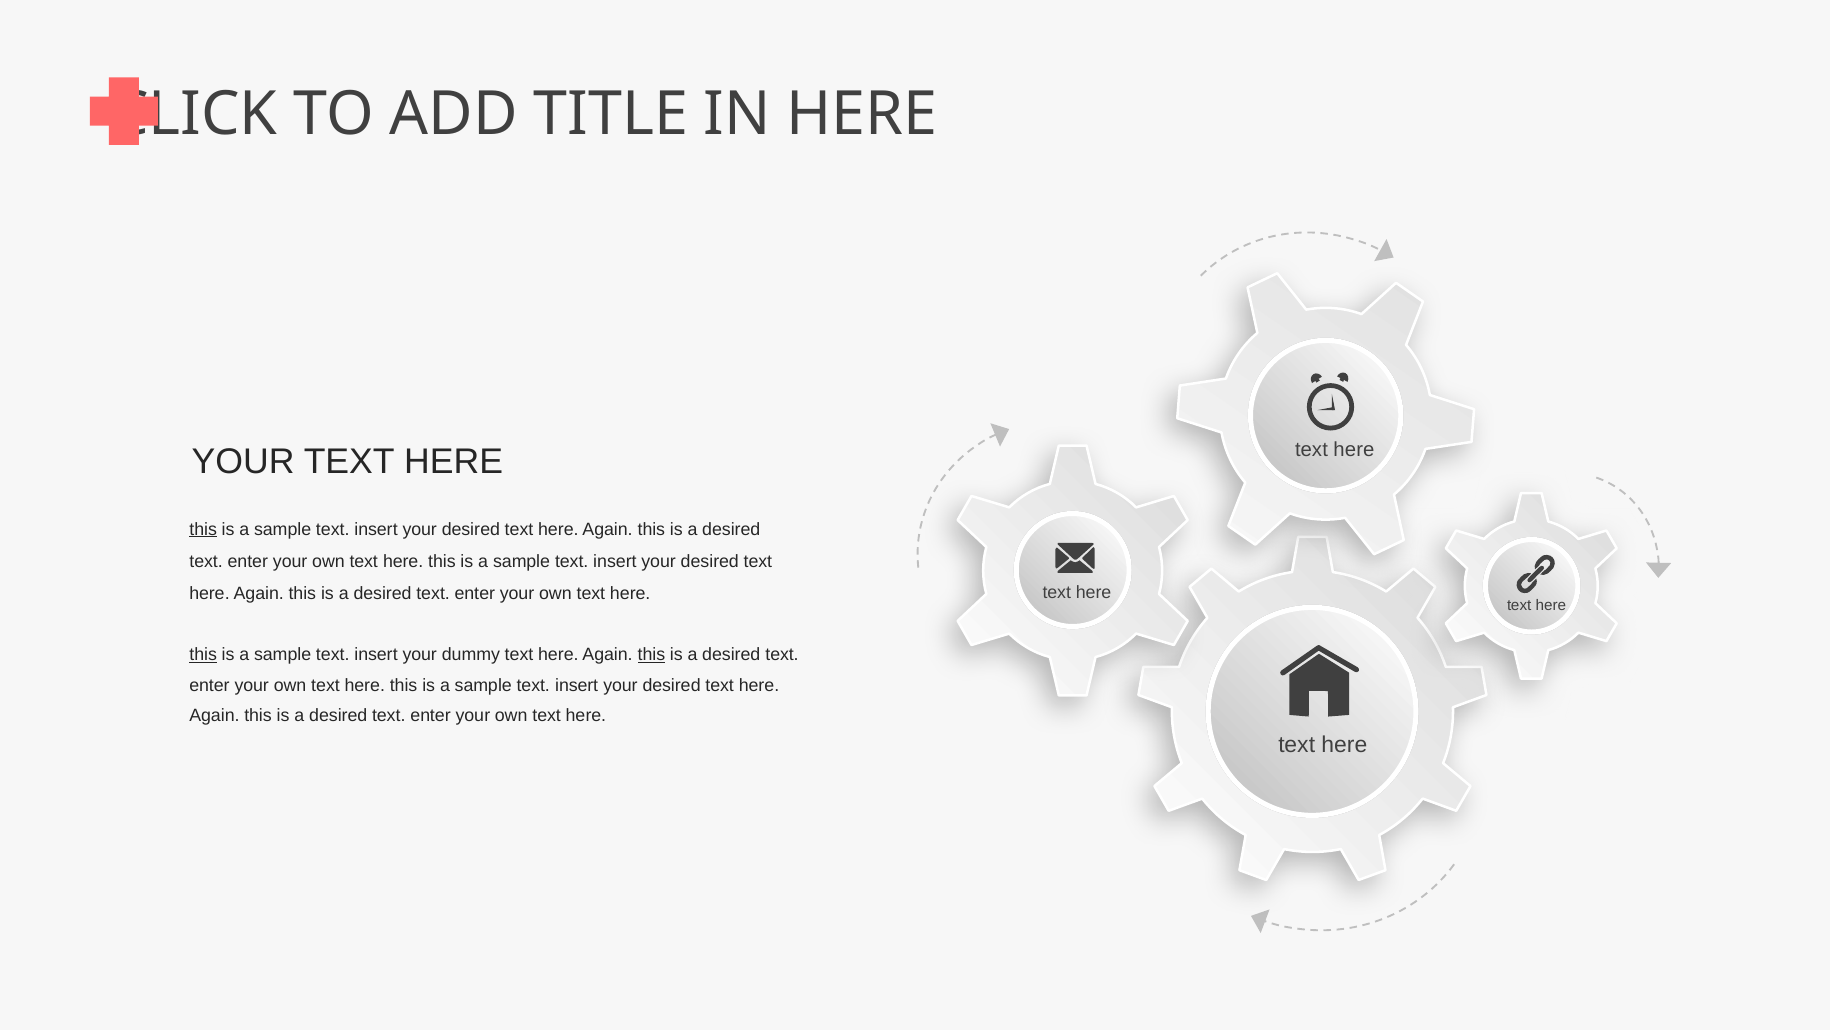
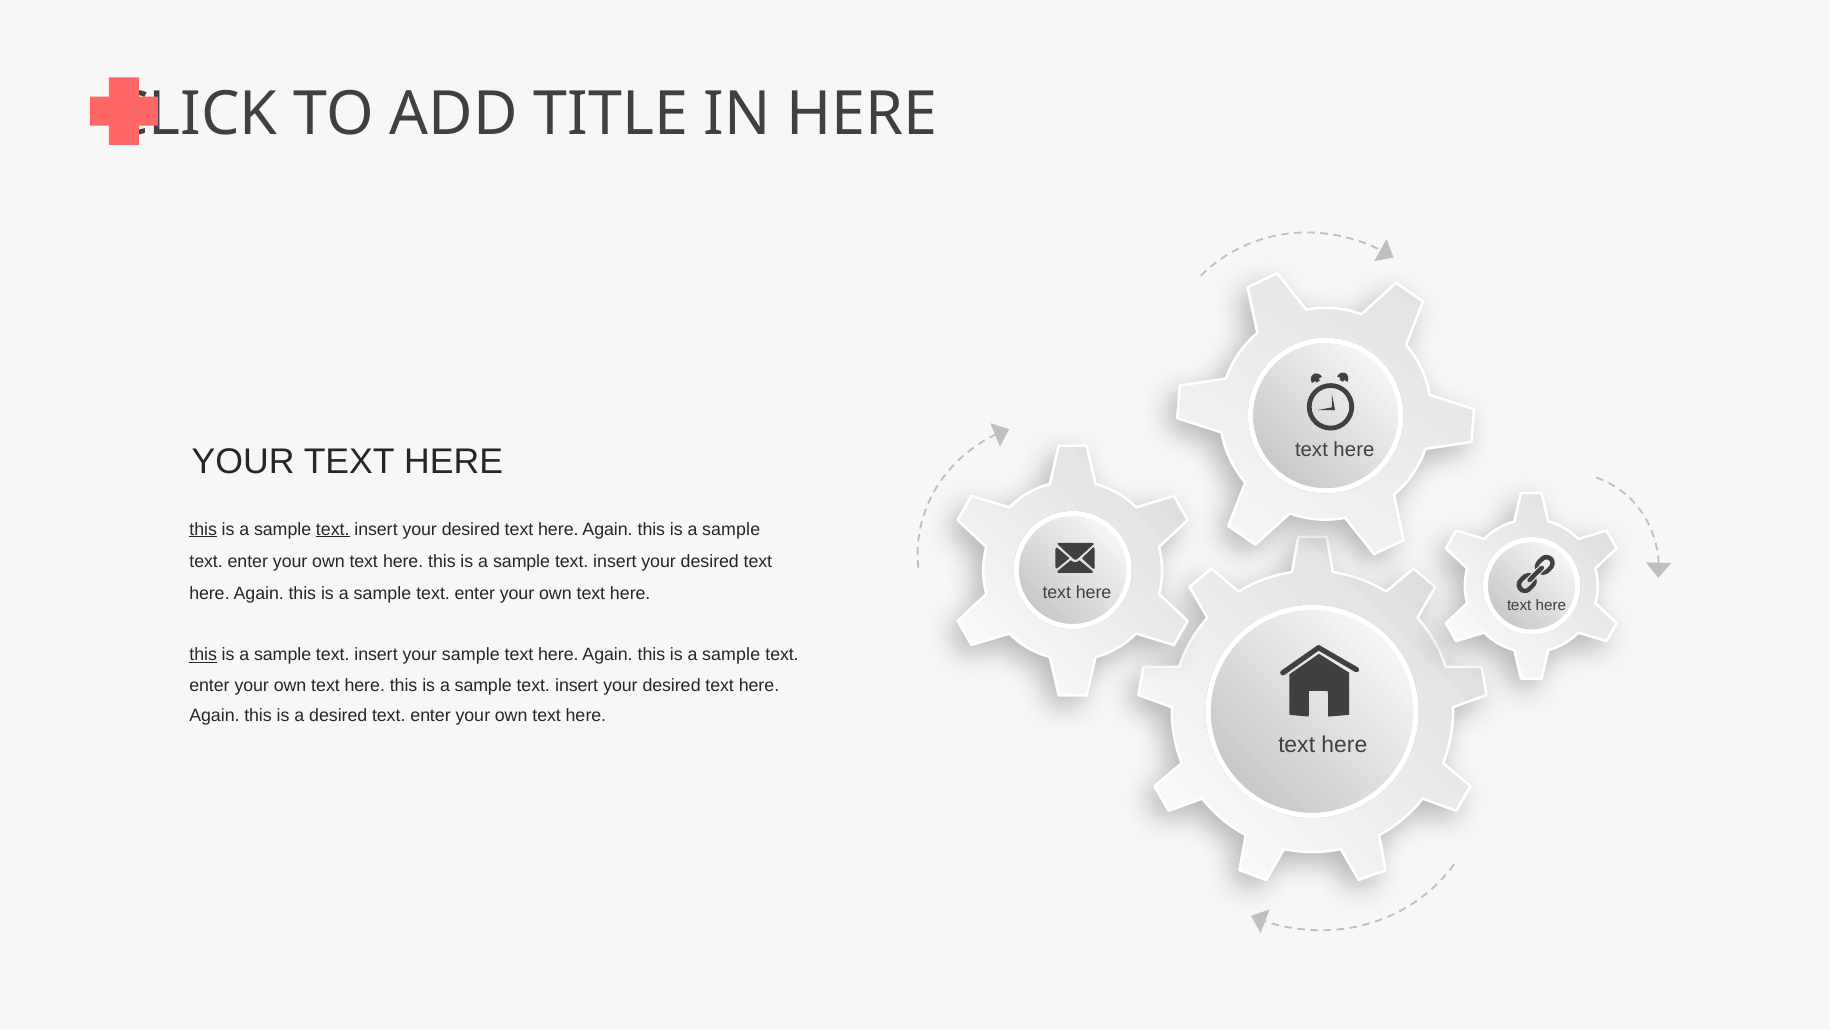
text underline: none -> present (333, 529)
desired: desired -> sample (731, 529)
desired: desired -> sample (382, 593)
your dummy: dummy -> sample (471, 655)
this underline: present -> none (651, 655)
desired: desired -> sample (731, 655)
